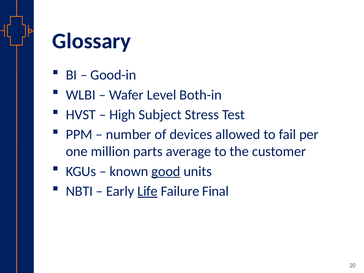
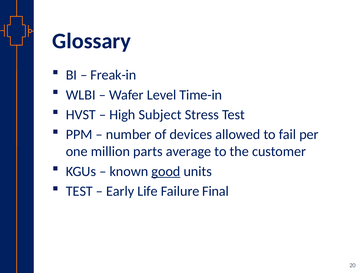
Good-in: Good-in -> Freak-in (113, 75)
Both-in: Both-in -> Time-in (201, 95)
NBTI: NBTI -> TEST (79, 191)
Life underline: present -> none (148, 191)
